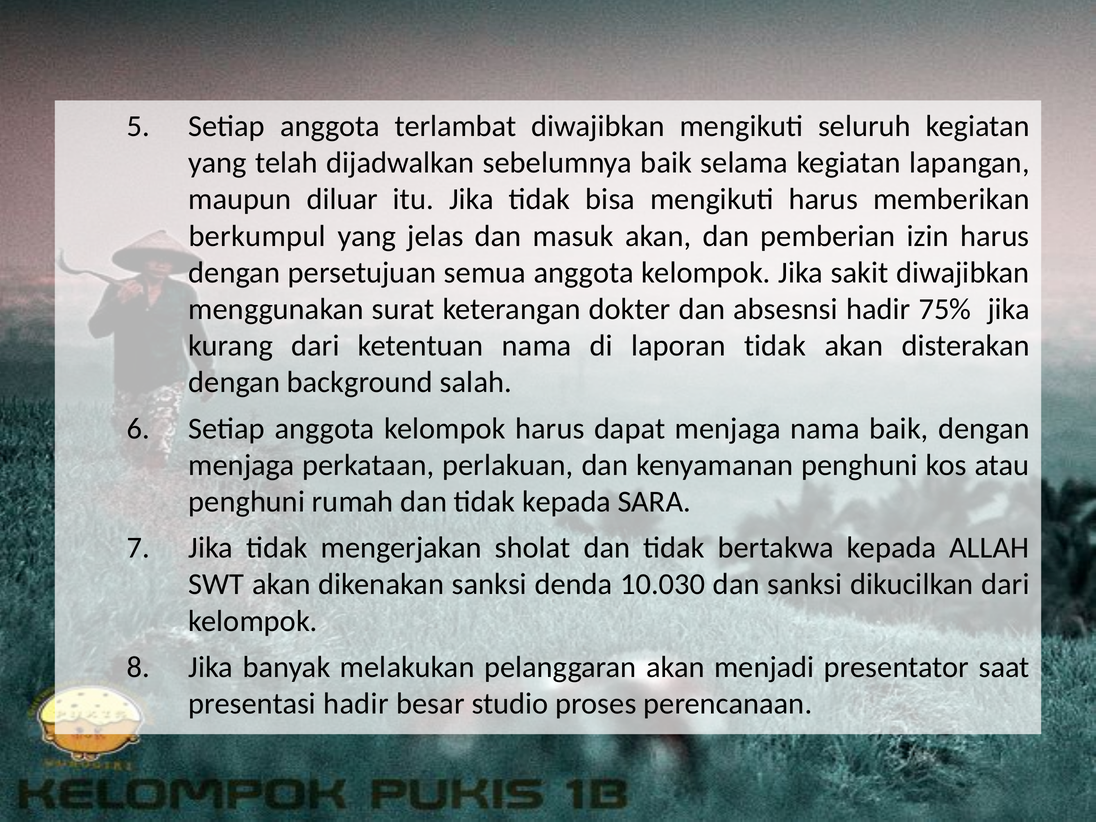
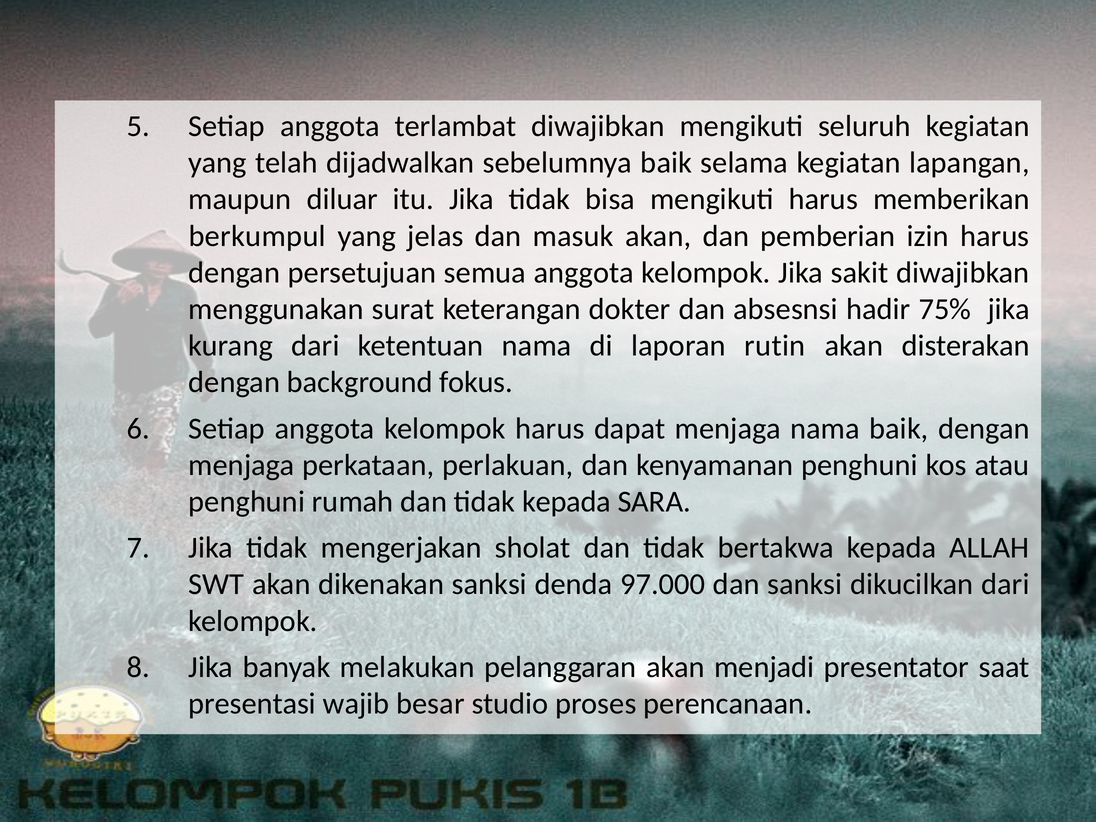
laporan tidak: tidak -> rutin (775, 346)
salah: salah -> fokus (476, 382)
10.030: 10.030 -> 97.000 (663, 584)
presentasi hadir: hadir -> wajib (356, 704)
